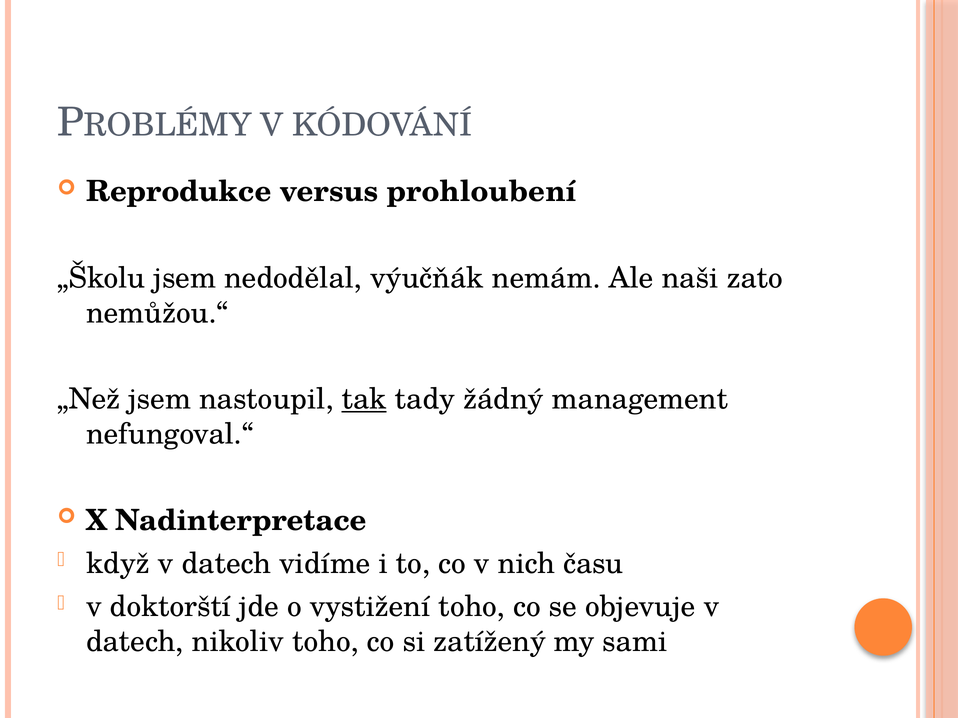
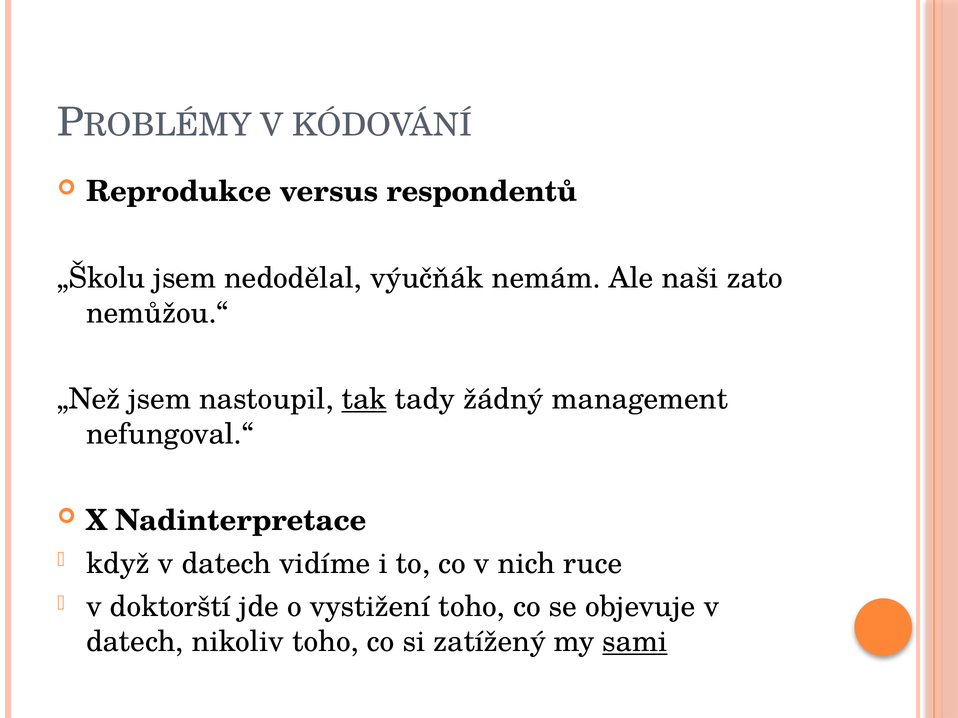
prohloubení: prohloubení -> respondentů (482, 192)
času: času -> ruce (593, 564)
sami underline: none -> present (635, 642)
